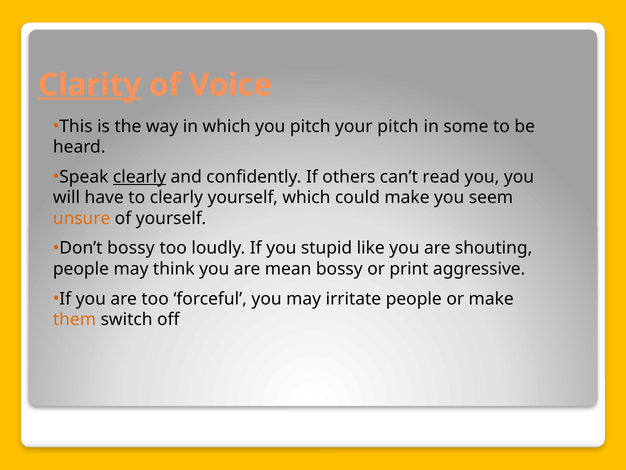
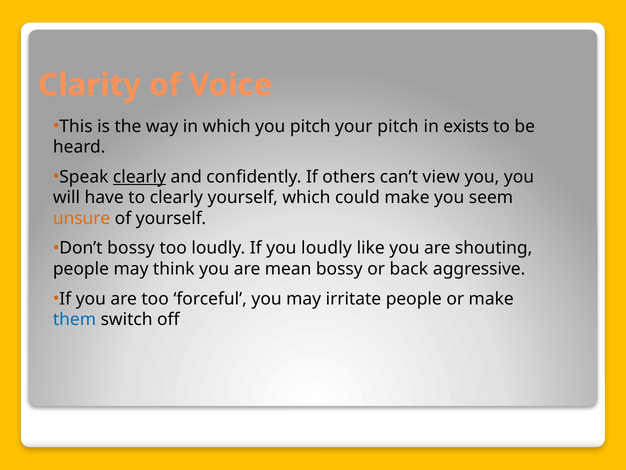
Clarity underline: present -> none (90, 85)
some: some -> exists (466, 126)
read: read -> view (441, 177)
you stupid: stupid -> loudly (326, 248)
print: print -> back (409, 269)
them colour: orange -> blue (74, 319)
